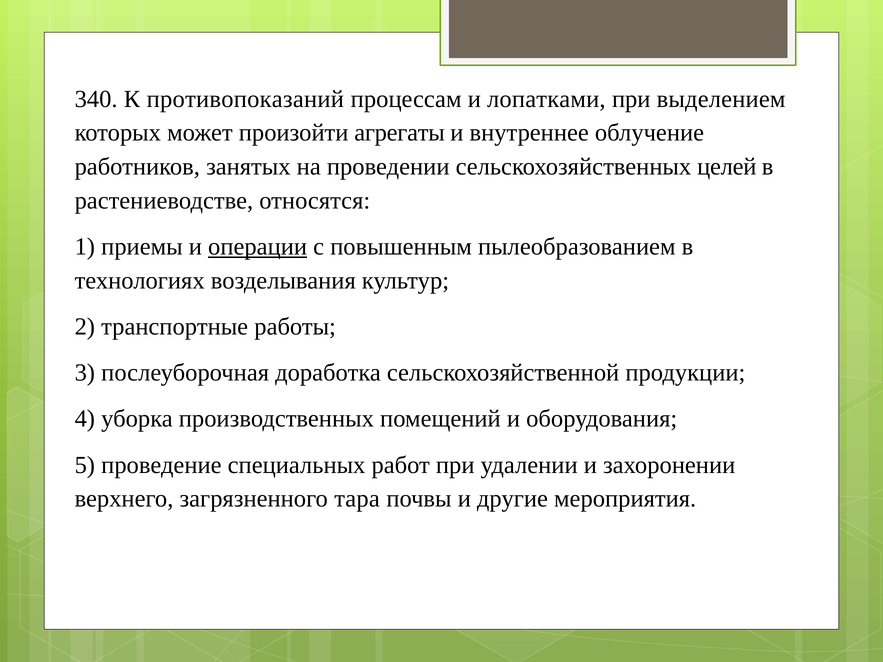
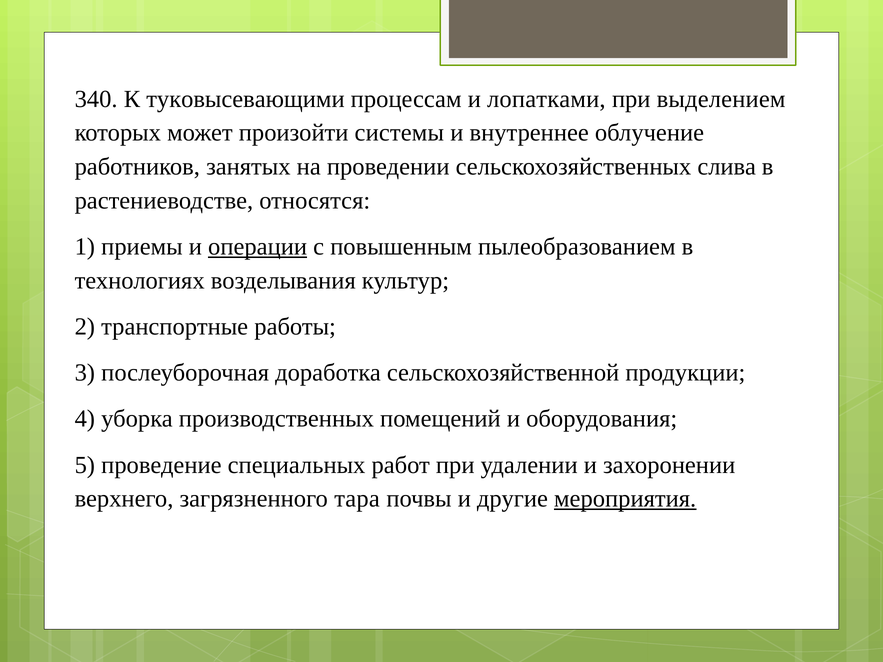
противопоказаний: противопоказаний -> туковысевающими (245, 99)
агрегаты: агрегаты -> системы (399, 133)
целей: целей -> слива (727, 167)
мероприятия underline: none -> present (625, 499)
